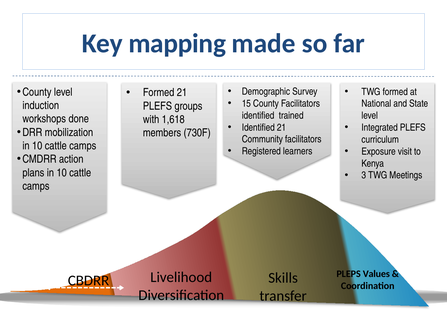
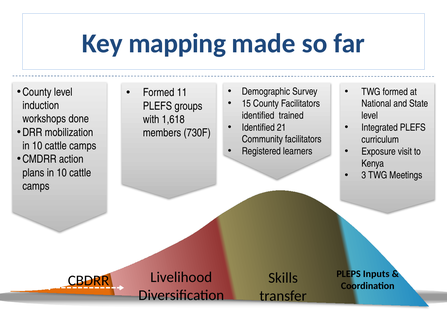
Formed 21: 21 -> 11 (182, 92)
Values: Values -> Inputs (376, 273)
